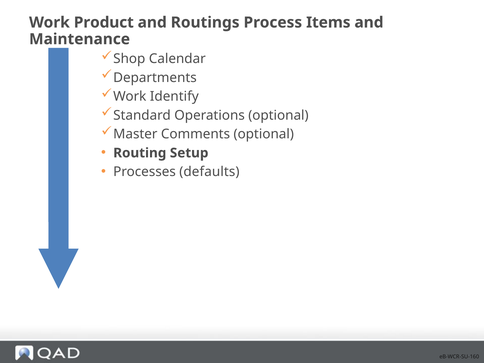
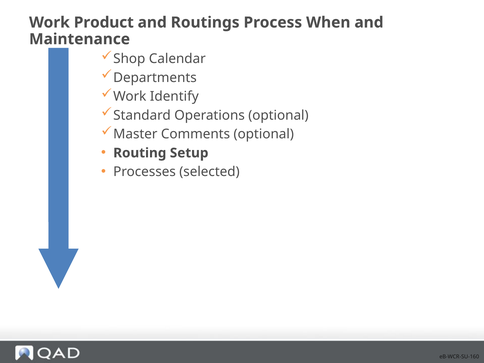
Items: Items -> When (328, 22)
defaults: defaults -> selected (209, 172)
